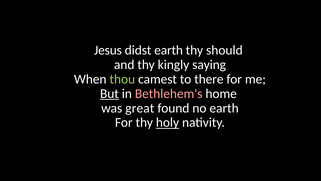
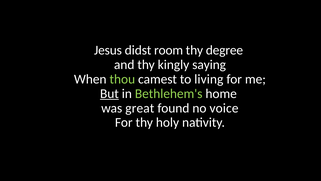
didst earth: earth -> room (169, 50)
should: should -> degree (224, 50)
there: there -> living (209, 79)
Bethlehem's colour: pink -> light green (169, 93)
no earth: earth -> voice (224, 108)
holy underline: present -> none (167, 122)
